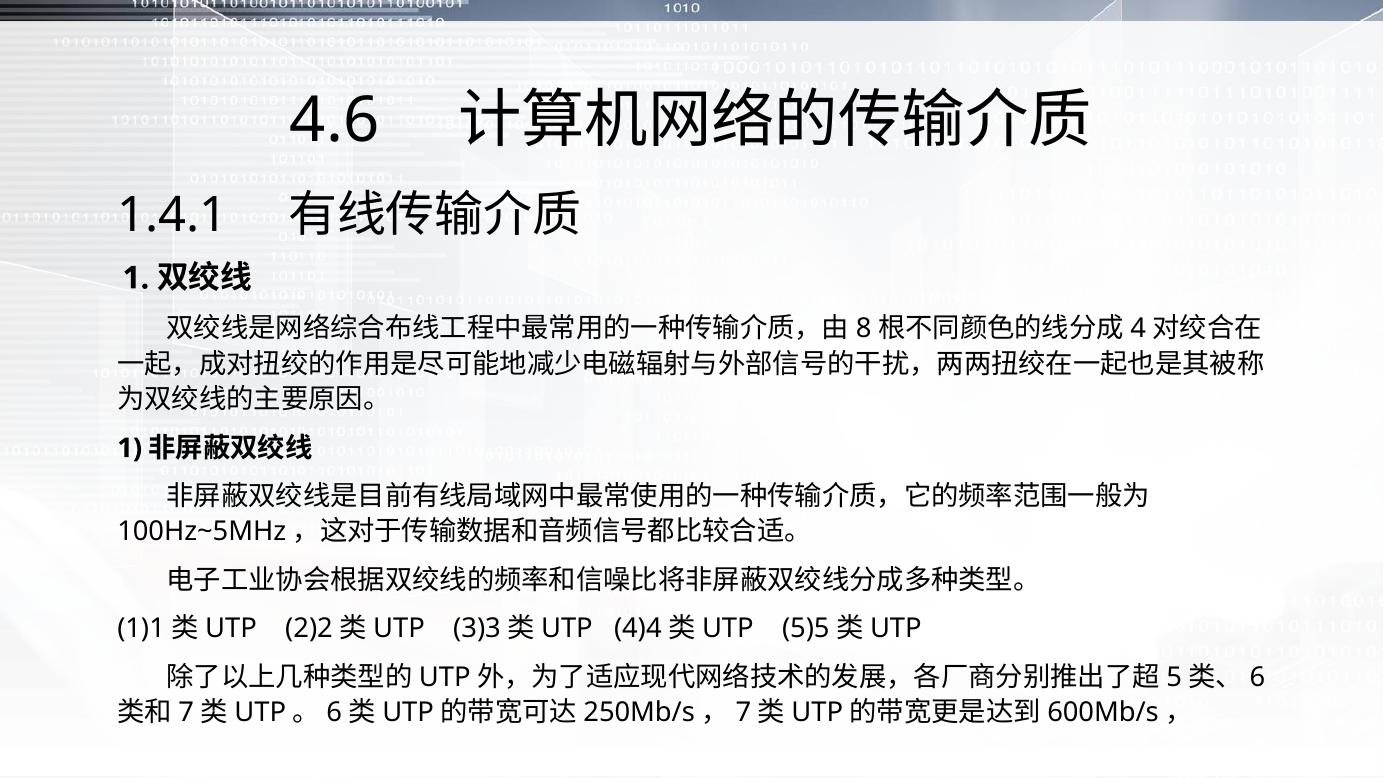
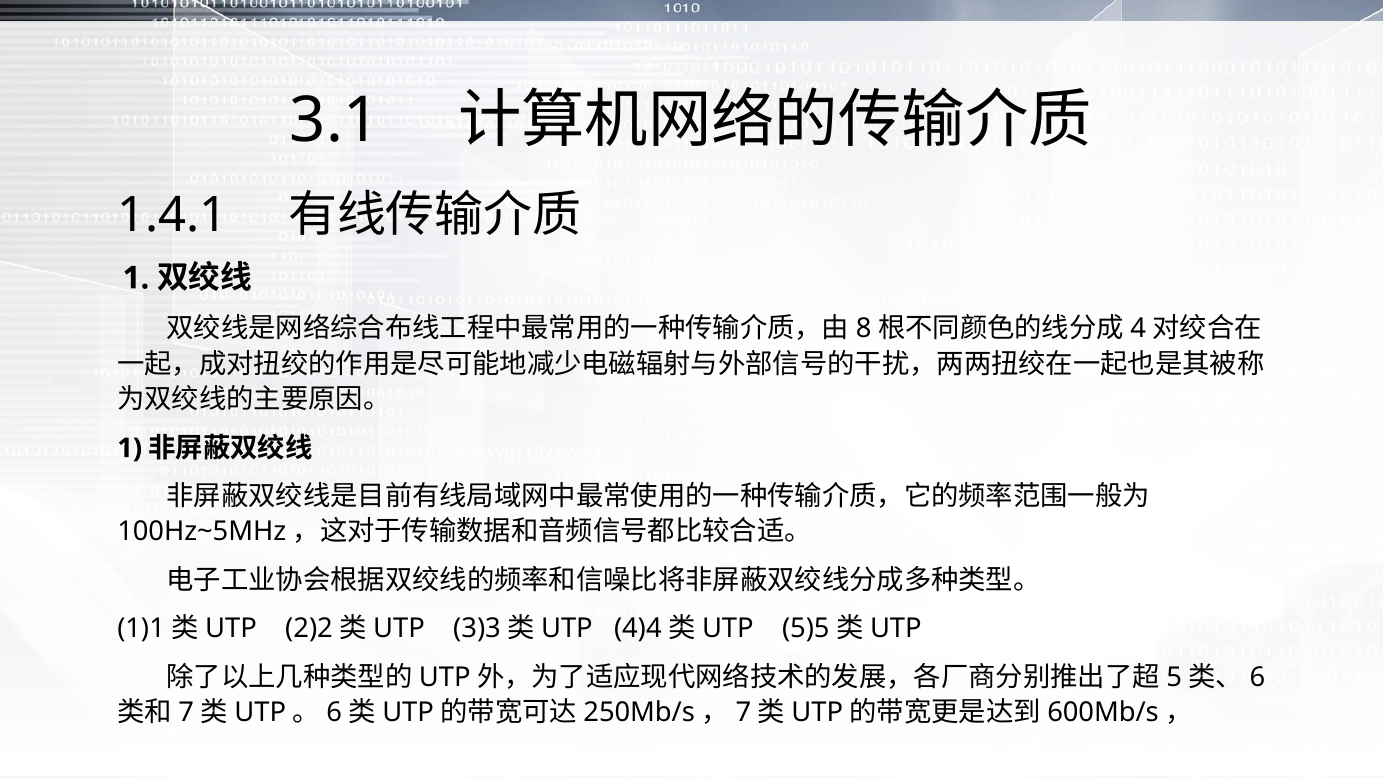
4.6: 4.6 -> 3.1 (335, 121)
